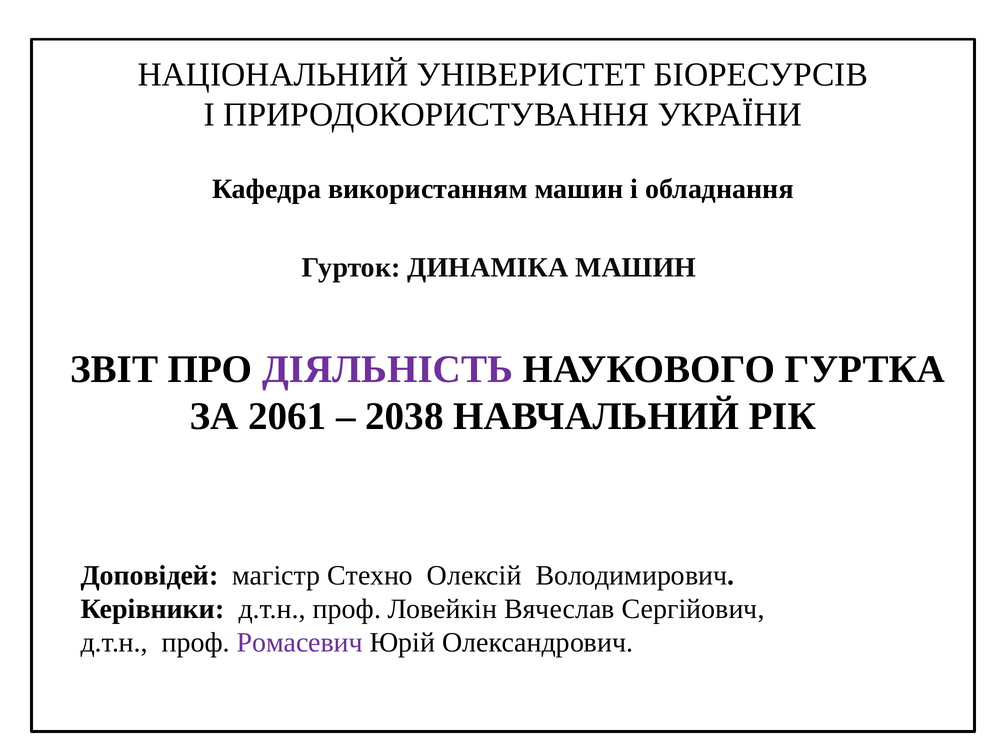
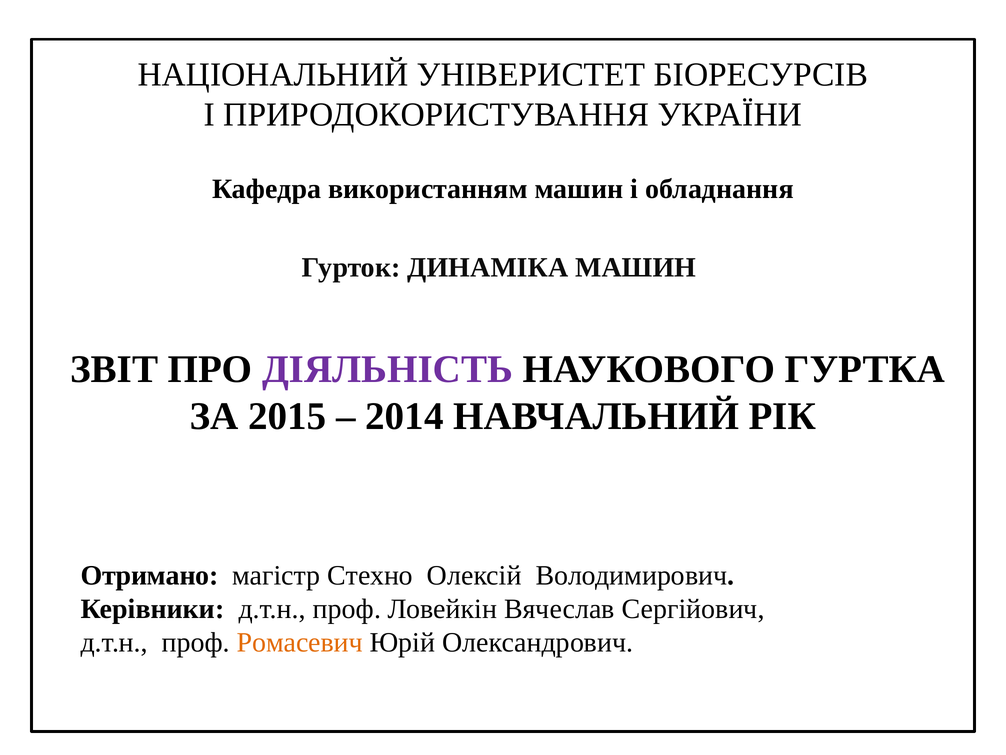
2061: 2061 -> 2015 (287, 416)
2038: 2038 -> 2014 (404, 416)
Доповідей: Доповідей -> Отримано (150, 575)
Ромасевич colour: purple -> orange (300, 642)
